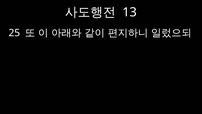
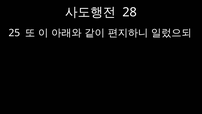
13: 13 -> 28 (130, 12)
